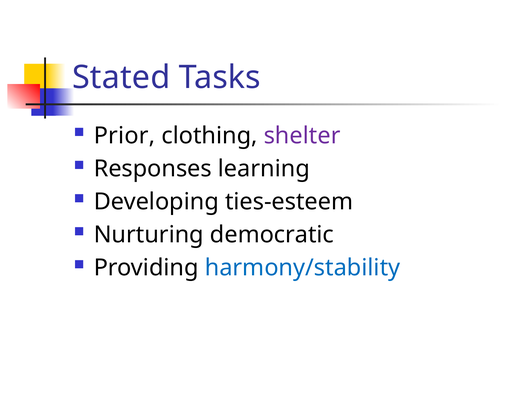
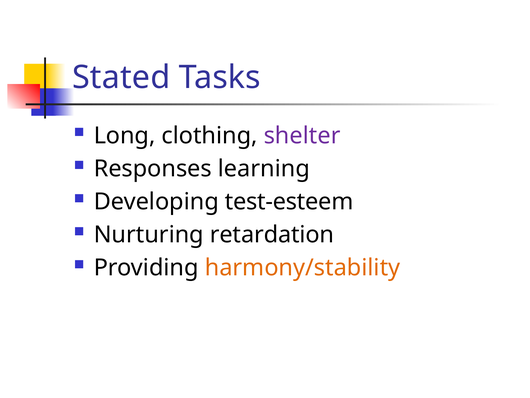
Prior: Prior -> Long (125, 135)
ties-esteem: ties-esteem -> test-esteem (289, 201)
democratic: democratic -> retardation (272, 234)
harmony/stability colour: blue -> orange (303, 267)
